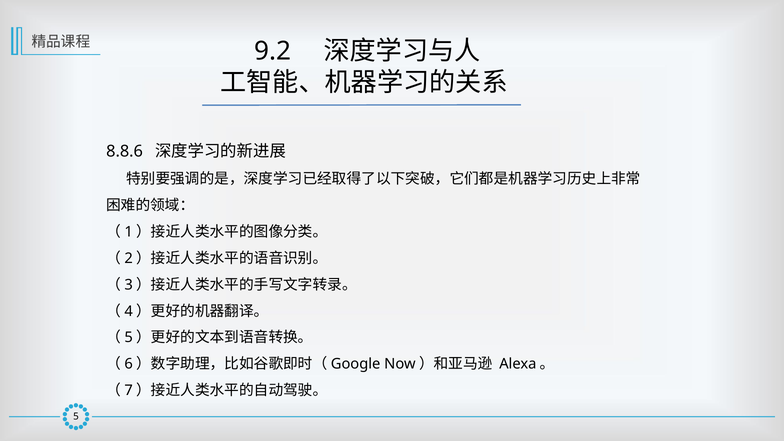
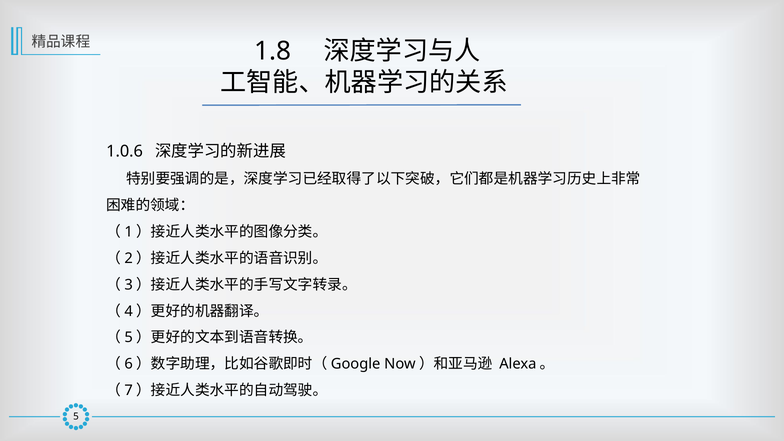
9.2: 9.2 -> 1.8 (273, 51)
8.8.6: 8.8.6 -> 1.0.6 (125, 152)
